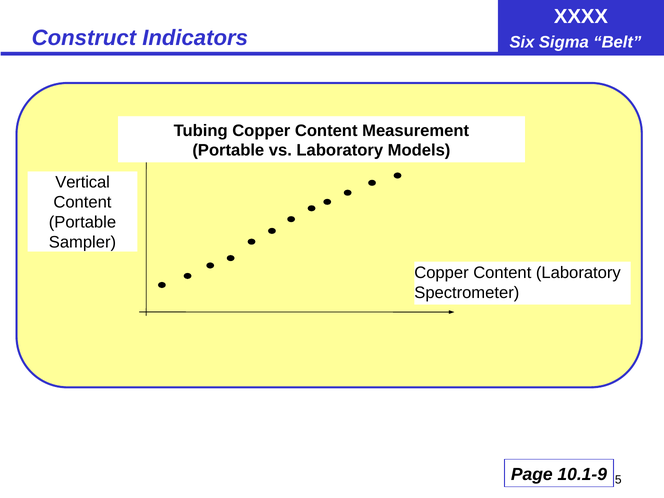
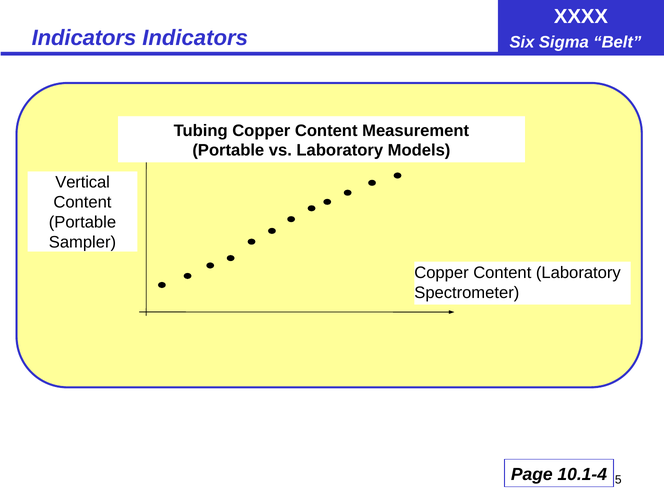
Construct: Construct -> Indicators (84, 38)
10.1-9: 10.1-9 -> 10.1-4 (582, 474)
